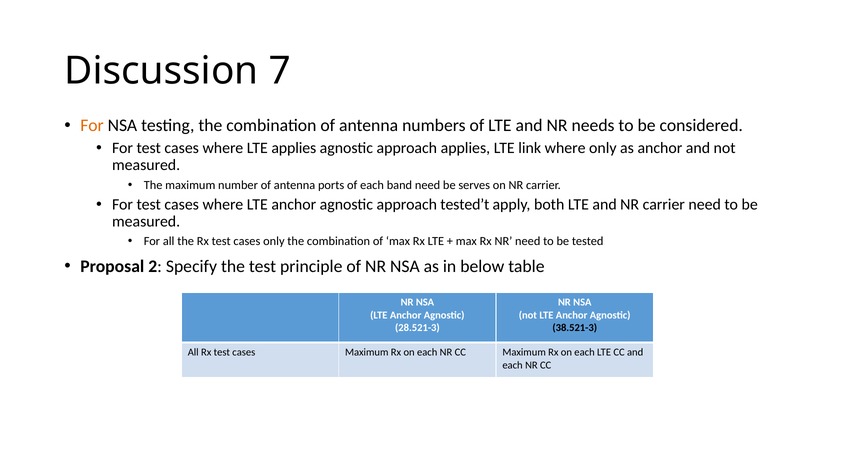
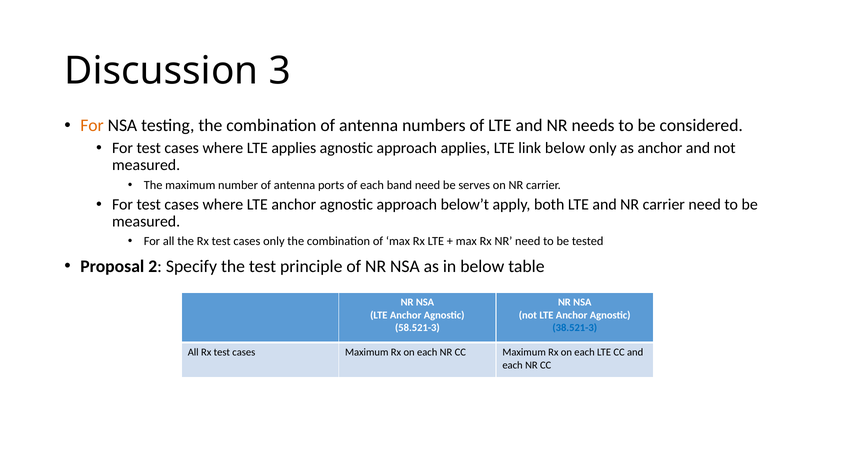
7: 7 -> 3 (280, 71)
link where: where -> below (565, 148)
tested’t: tested’t -> below’t (465, 204)
28.521-3: 28.521-3 -> 58.521-3 (417, 328)
38.521-3 colour: black -> blue (575, 328)
